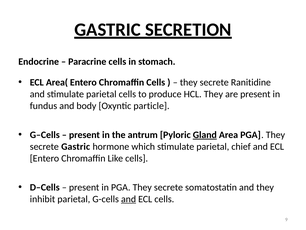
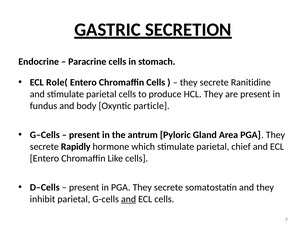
Area(: Area( -> Role( (57, 82)
Gland underline: present -> none (205, 135)
secrete Gastric: Gastric -> Rapidly (76, 146)
